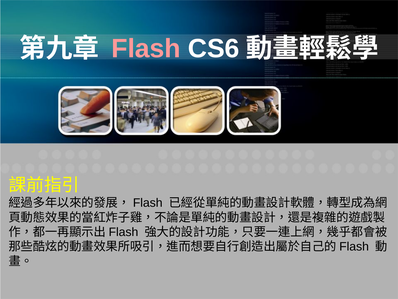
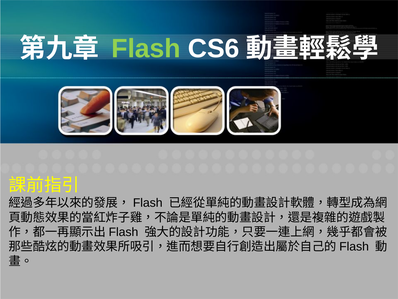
Flash colour: pink -> light green (146, 48)
